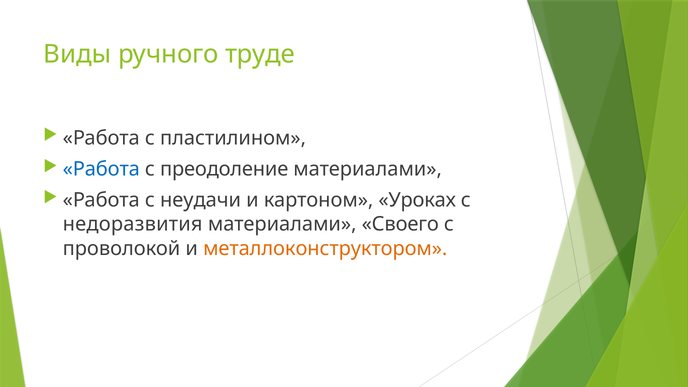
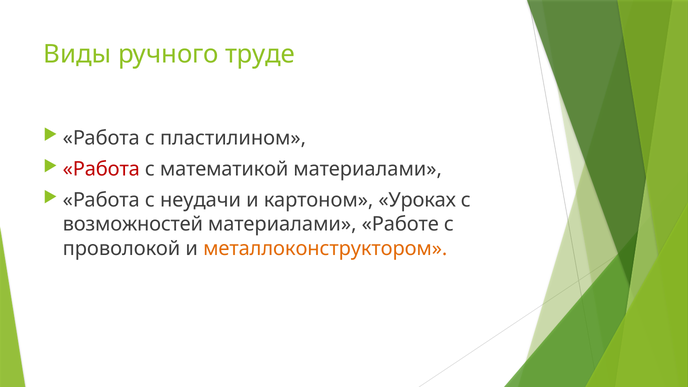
Работа colour: blue -> red (101, 169)
преодоление: преодоление -> математикой (224, 169)
недоразвития: недоразвития -> возможностей (133, 224)
Своего: Своего -> Работе (400, 224)
